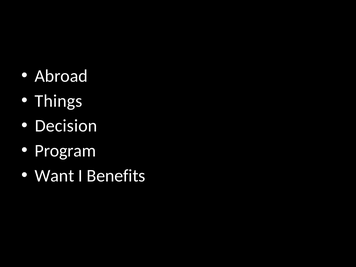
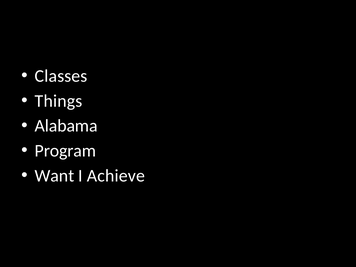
Abroad: Abroad -> Classes (61, 76)
Decision: Decision -> Alabama (66, 126)
Benefits: Benefits -> Achieve (116, 176)
